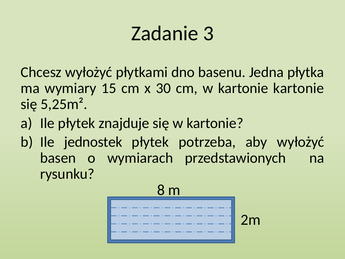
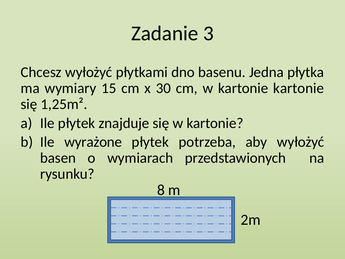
5,25m²: 5,25m² -> 1,25m² (64, 104)
jednostek: jednostek -> wyrażone (93, 142)
